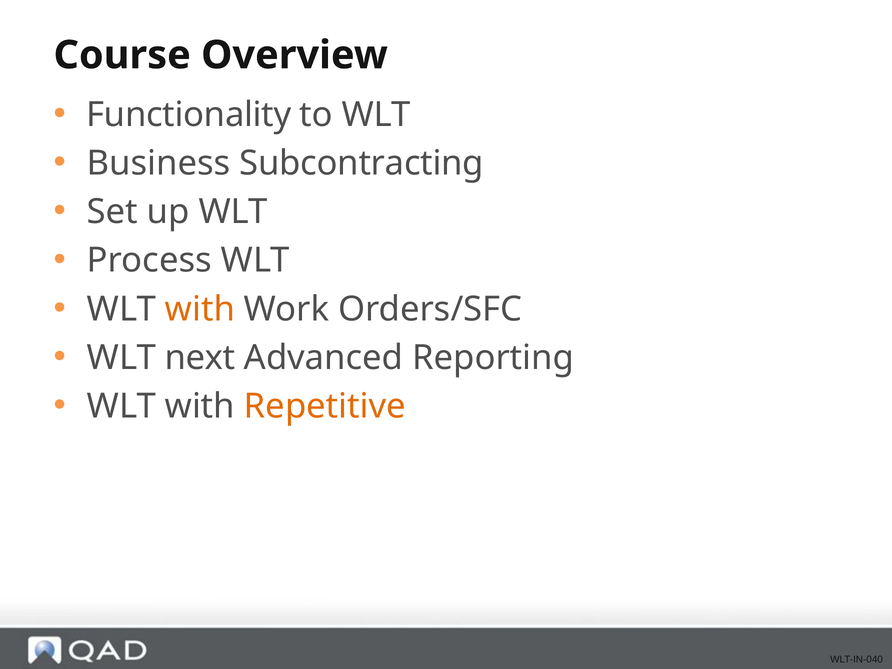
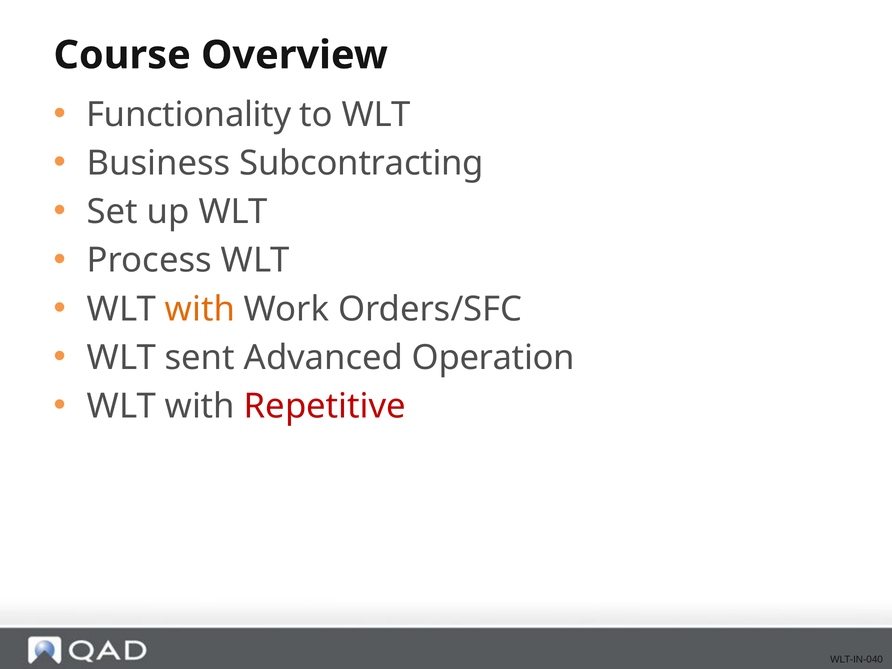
next: next -> sent (200, 358)
Reporting: Reporting -> Operation (493, 358)
Repetitive colour: orange -> red (325, 406)
